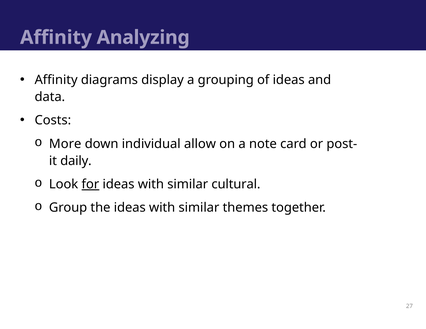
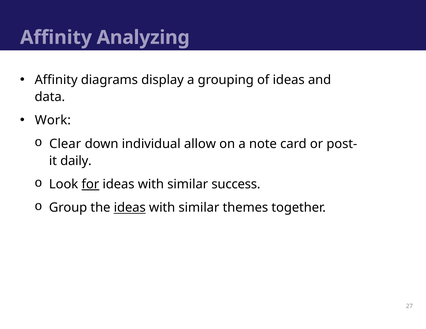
Costs: Costs -> Work (53, 120)
More: More -> Clear (65, 144)
cultural: cultural -> success (236, 184)
ideas underline: none -> present (130, 208)
